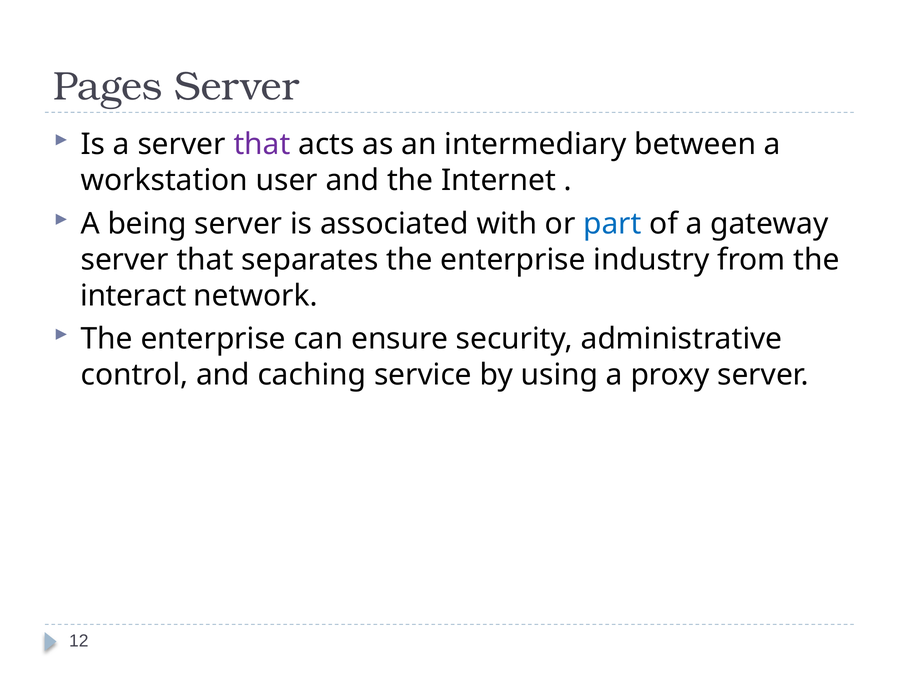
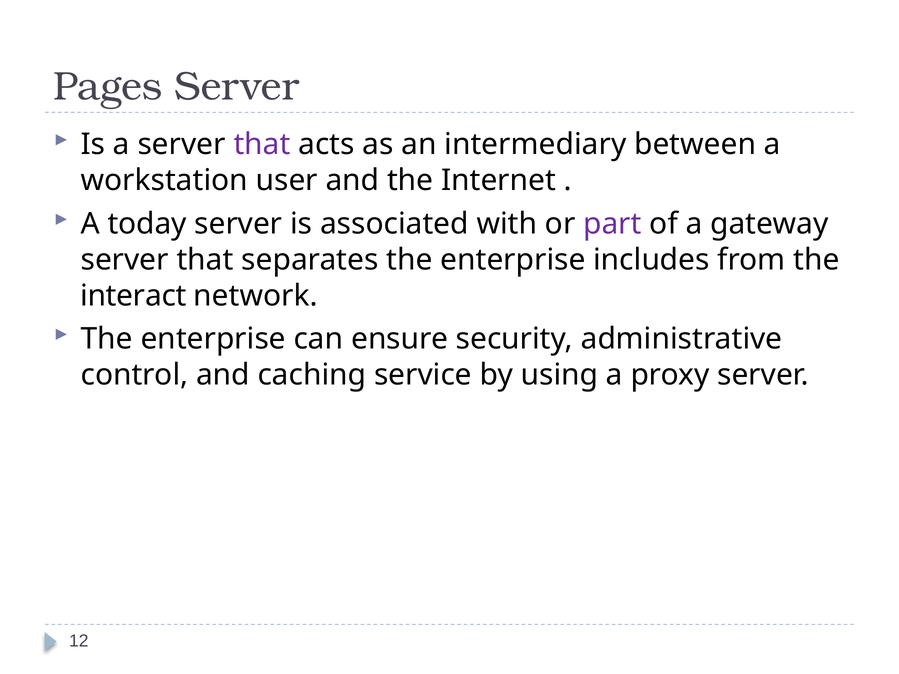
being: being -> today (147, 224)
part colour: blue -> purple (612, 224)
industry: industry -> includes (651, 260)
